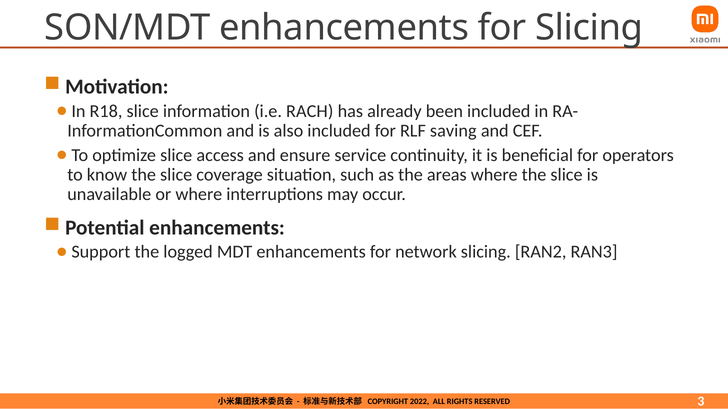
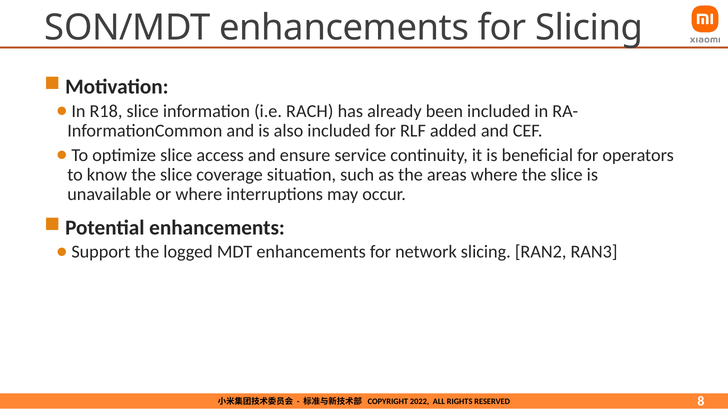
saving: saving -> added (453, 131)
3: 3 -> 8 (701, 402)
